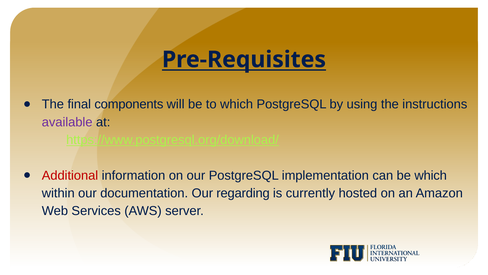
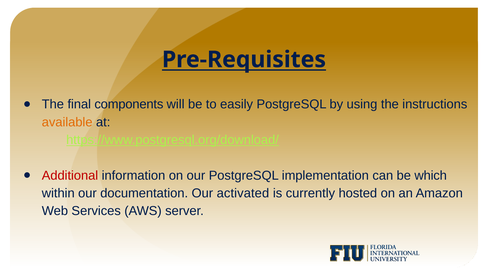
to which: which -> easily (237, 104)
available colour: purple -> orange (67, 122)
regarding: regarding -> activated (243, 193)
